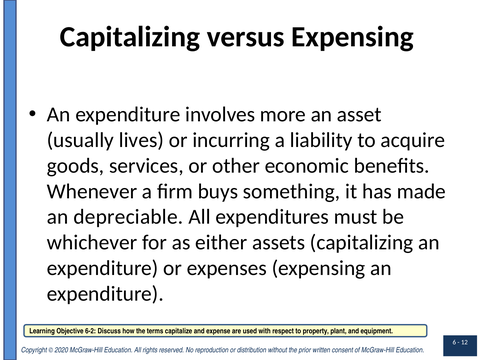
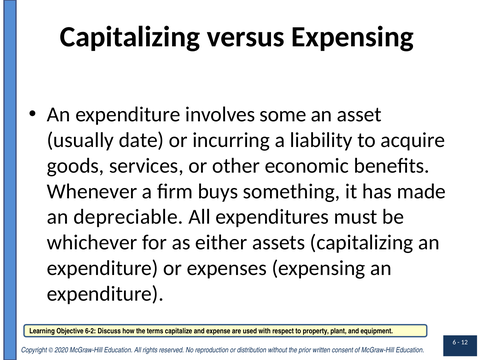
more: more -> some (283, 115)
lives: lives -> date (141, 140)
